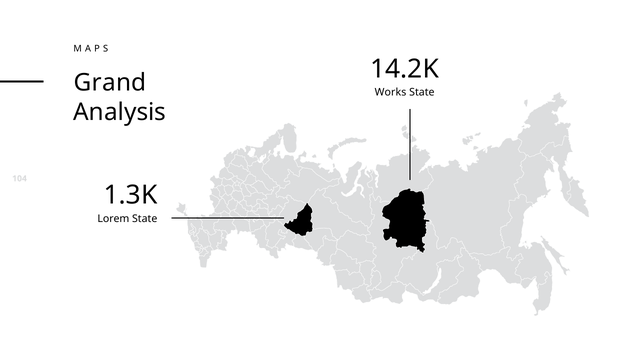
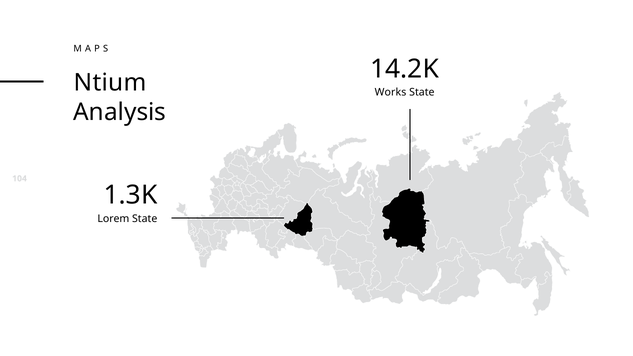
Grand: Grand -> Ntium (110, 83)
